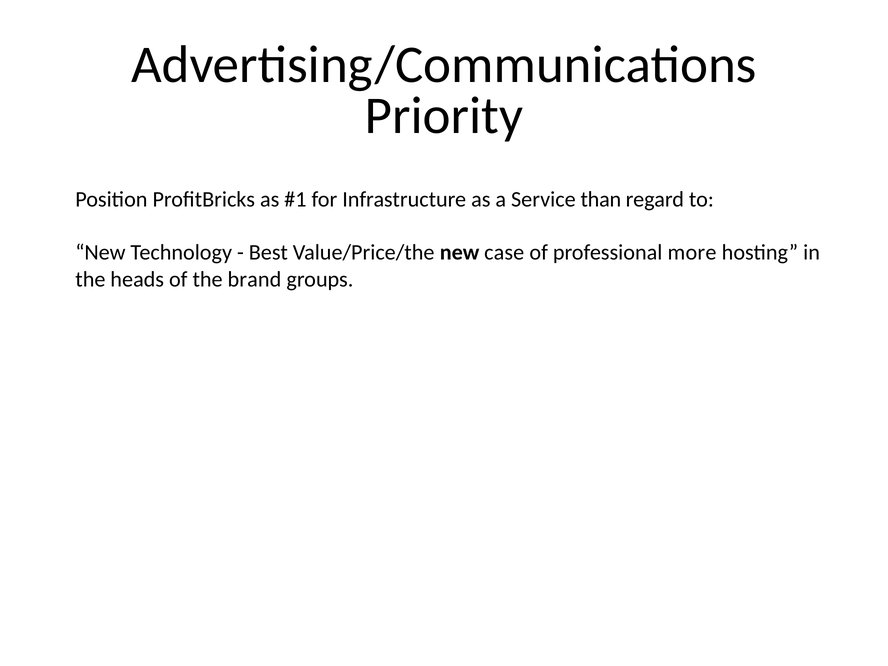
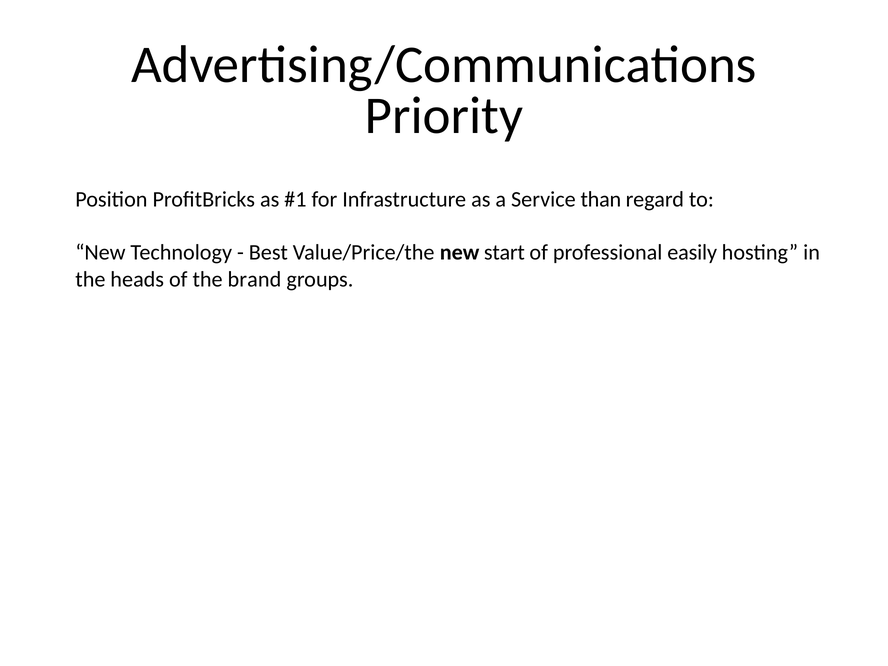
case: case -> start (504, 253)
more: more -> easily (692, 253)
